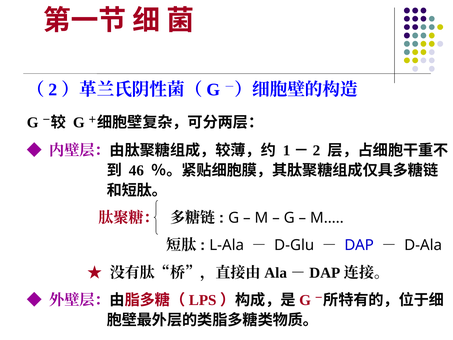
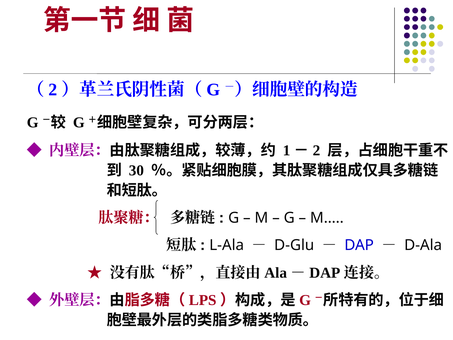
46: 46 -> 30 (136, 170)
